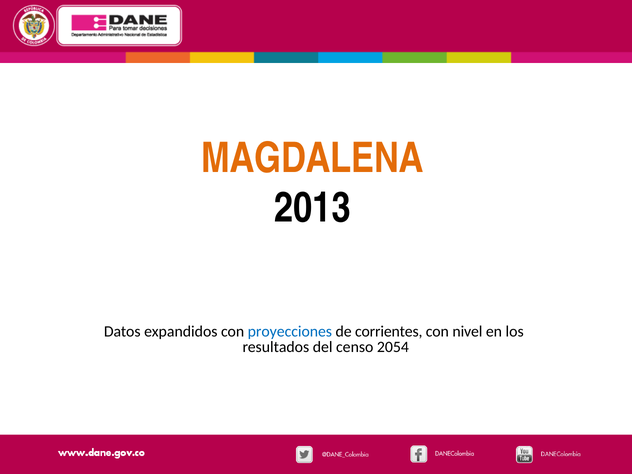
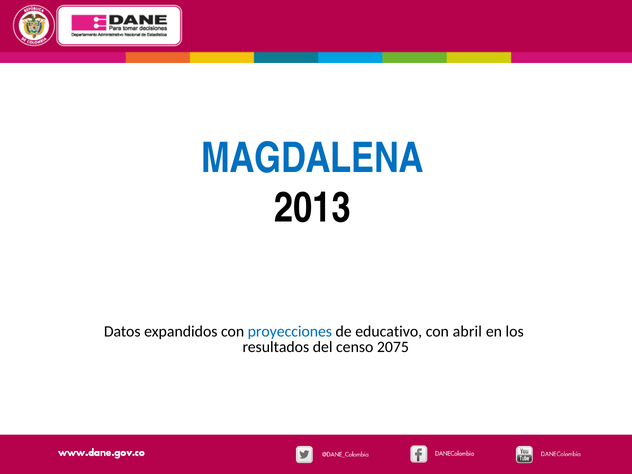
MAGDALENA colour: orange -> blue (313, 159)
corrientes: corrientes -> educativo (389, 332)
nivel: nivel -> abril (467, 332)
2054: 2054 -> 2075 (393, 347)
